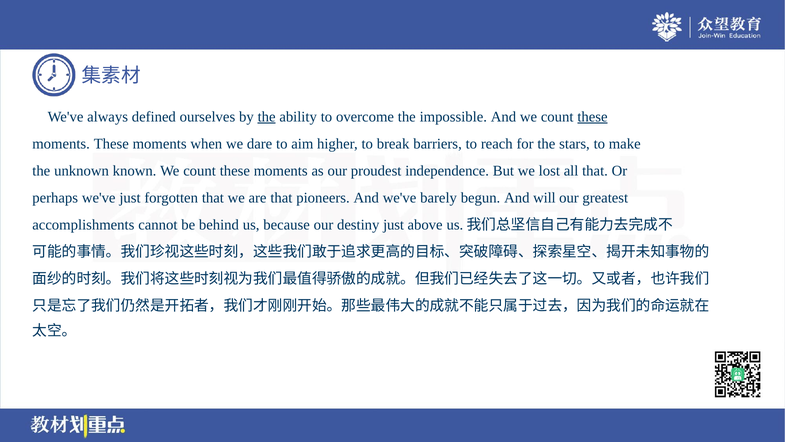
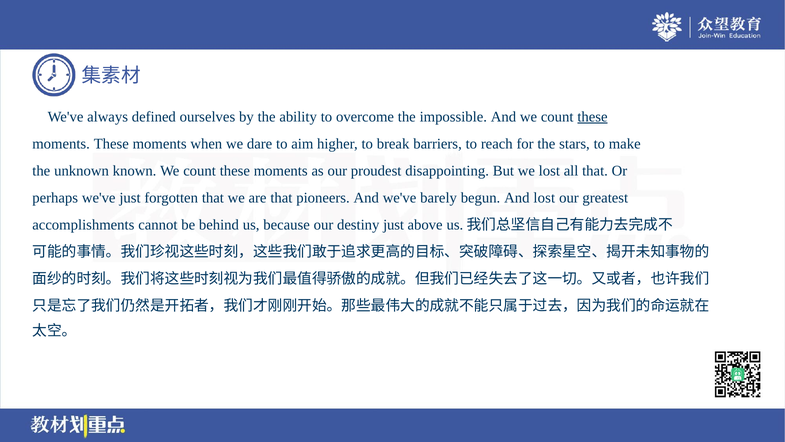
the underline: present -> none (267, 117)
independence: independence -> disappointing (447, 170)
And will: will -> lost (544, 197)
